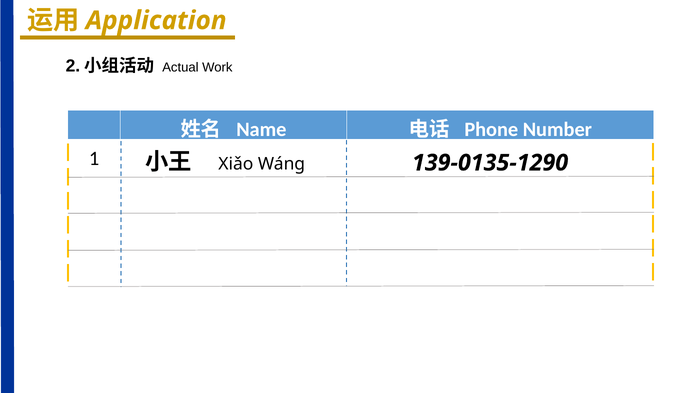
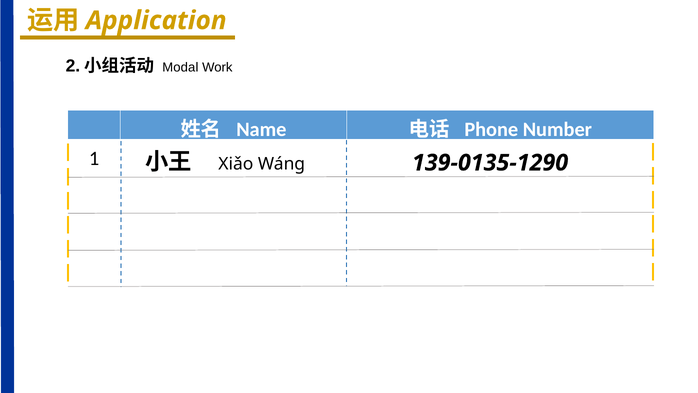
Actual: Actual -> Modal (180, 67)
